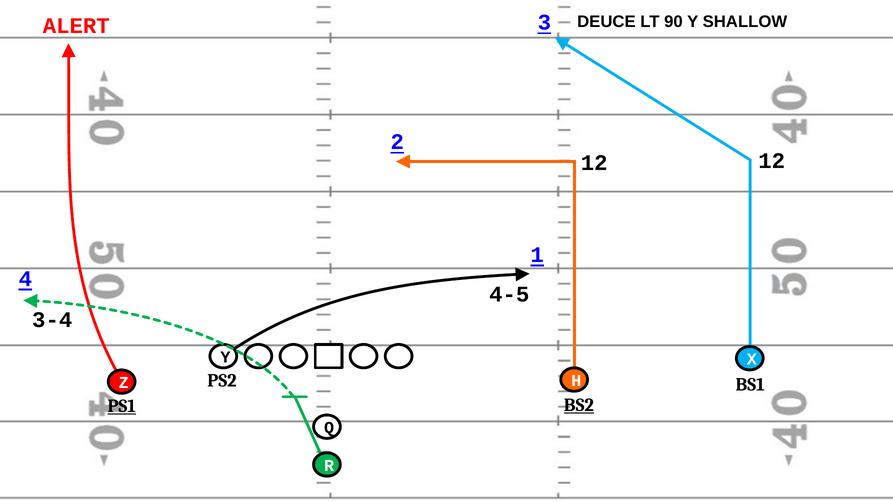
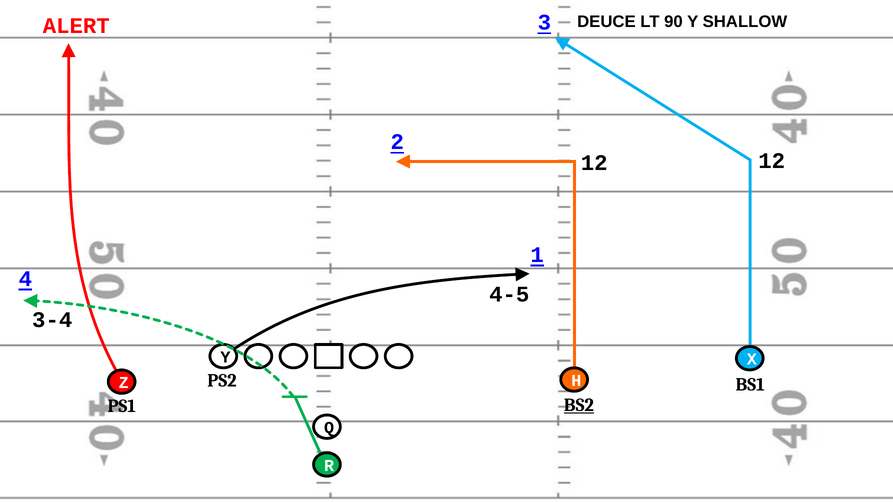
PS1 underline: present -> none (122, 406)
